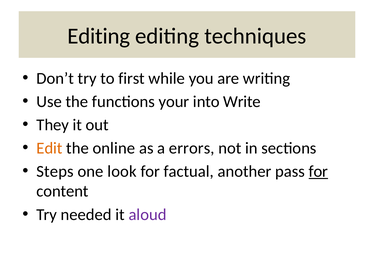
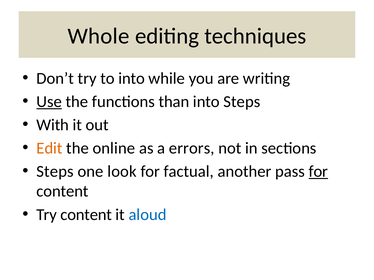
Editing: Editing -> Whole (99, 36)
to first: first -> into (132, 78)
Use underline: none -> present (49, 102)
your: your -> than (174, 102)
into Write: Write -> Steps (242, 102)
They: They -> With (53, 125)
Try needed: needed -> content (86, 215)
aloud colour: purple -> blue (148, 215)
